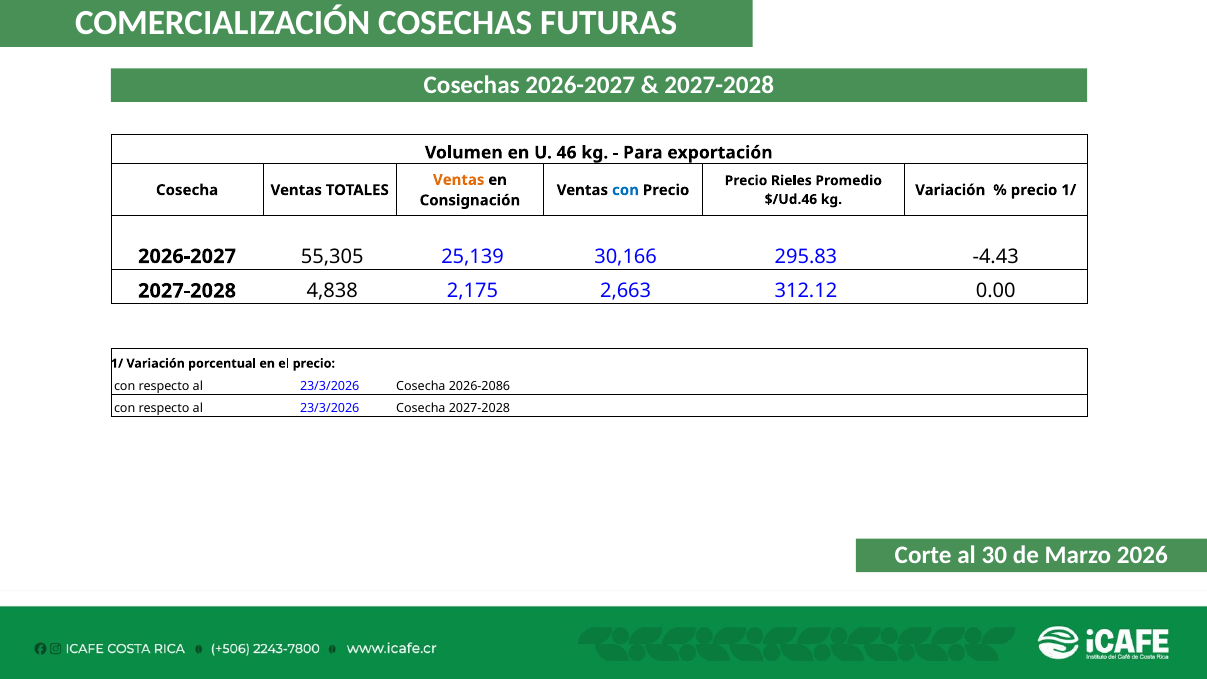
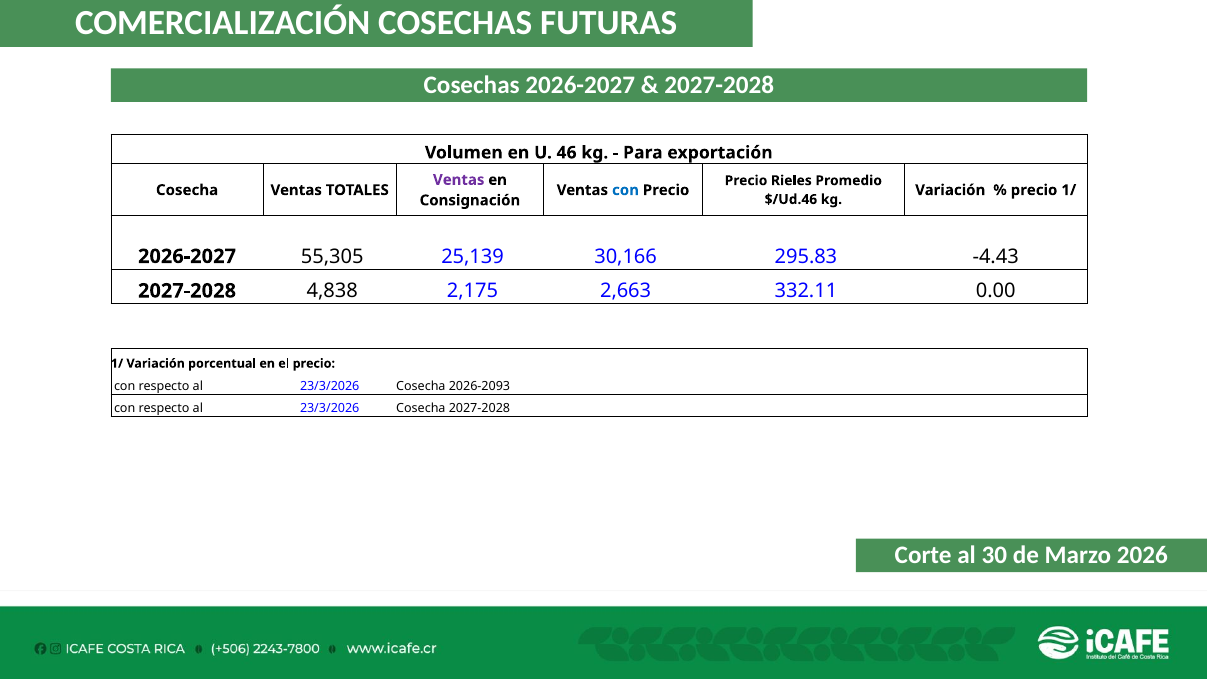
Ventas colour: orange -> purple (459, 180)
312.12: 312.12 -> 332.11 (806, 291)
2026-2086: 2026-2086 -> 2026-2093 (479, 386)
